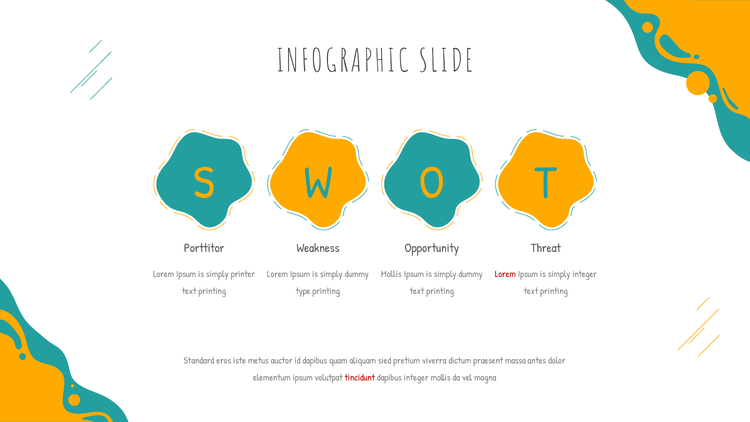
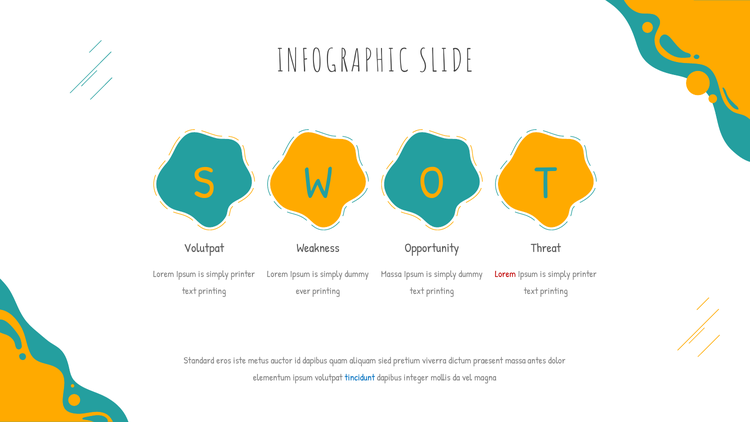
Porttitor: Porttitor -> Volutpat (204, 248)
Mollis: Mollis -> Massa (391, 274)
integer: integer -> printer (585, 274)
type: type -> ever (303, 291)
tincidunt colour: red -> blue (360, 378)
